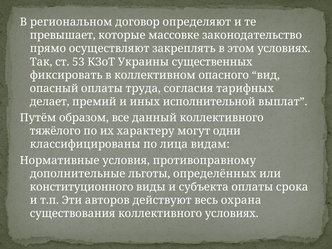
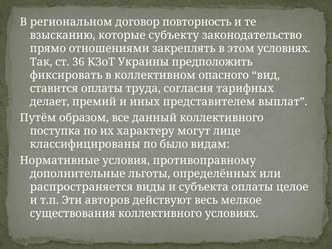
определяют: определяют -> повторность (197, 22)
превышает: превышает -> взысканию (63, 35)
массовке: массовке -> субъекту (174, 35)
осуществляют: осуществляют -> отношениями (109, 49)
53: 53 -> 36 (78, 62)
существенных: существенных -> предположить (212, 62)
опасный: опасный -> ставится (54, 88)
исполнительной: исполнительной -> представителем (209, 102)
тяжёлого: тяжёлого -> поступка (55, 131)
одни: одни -> лице (227, 131)
лица: лица -> было (174, 144)
конституционного: конституционного -> распространяется (81, 187)
срока: срока -> целое (292, 187)
охрана: охрана -> мелкое (241, 200)
